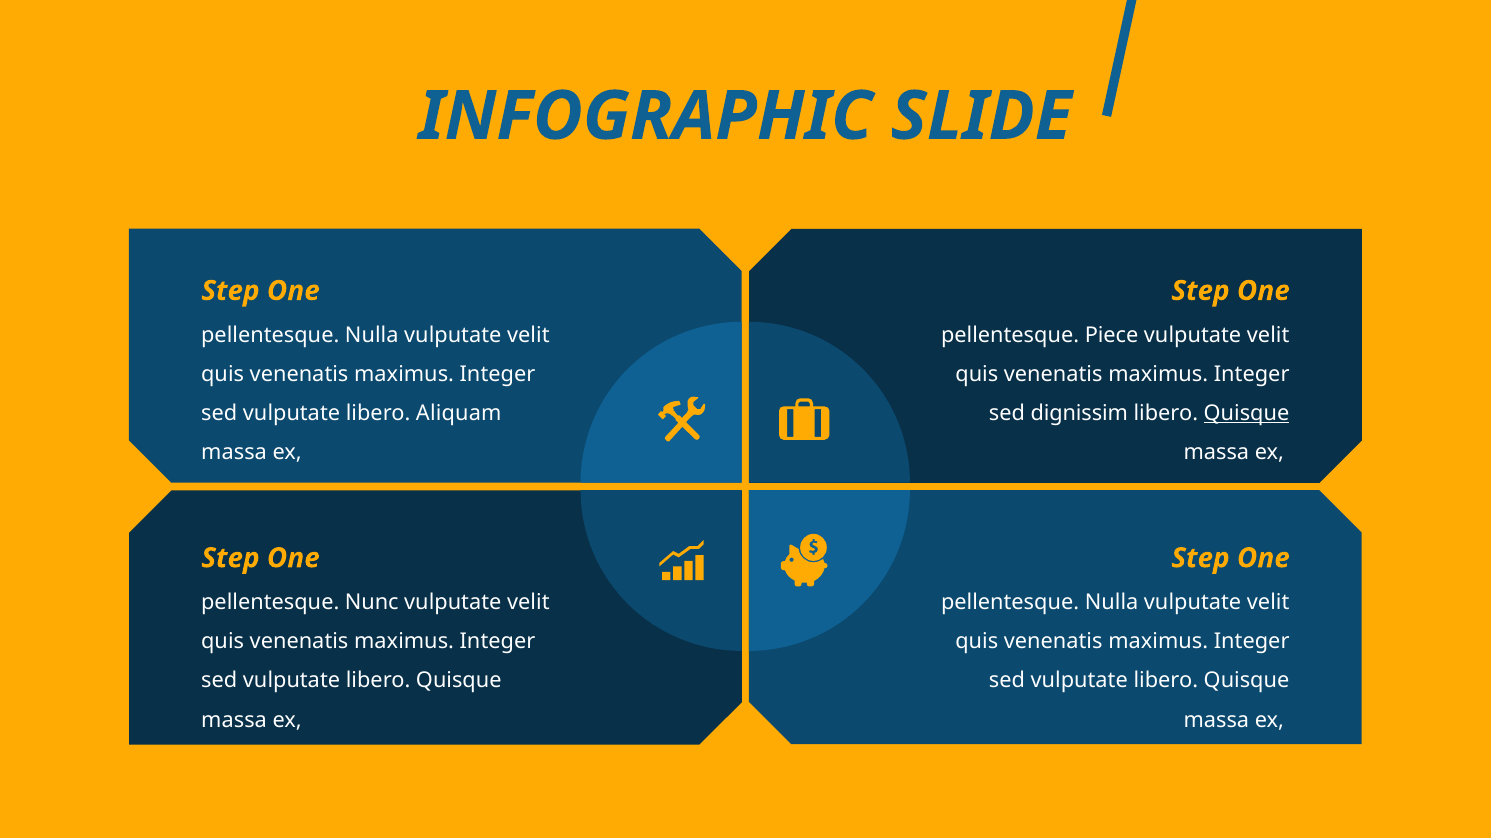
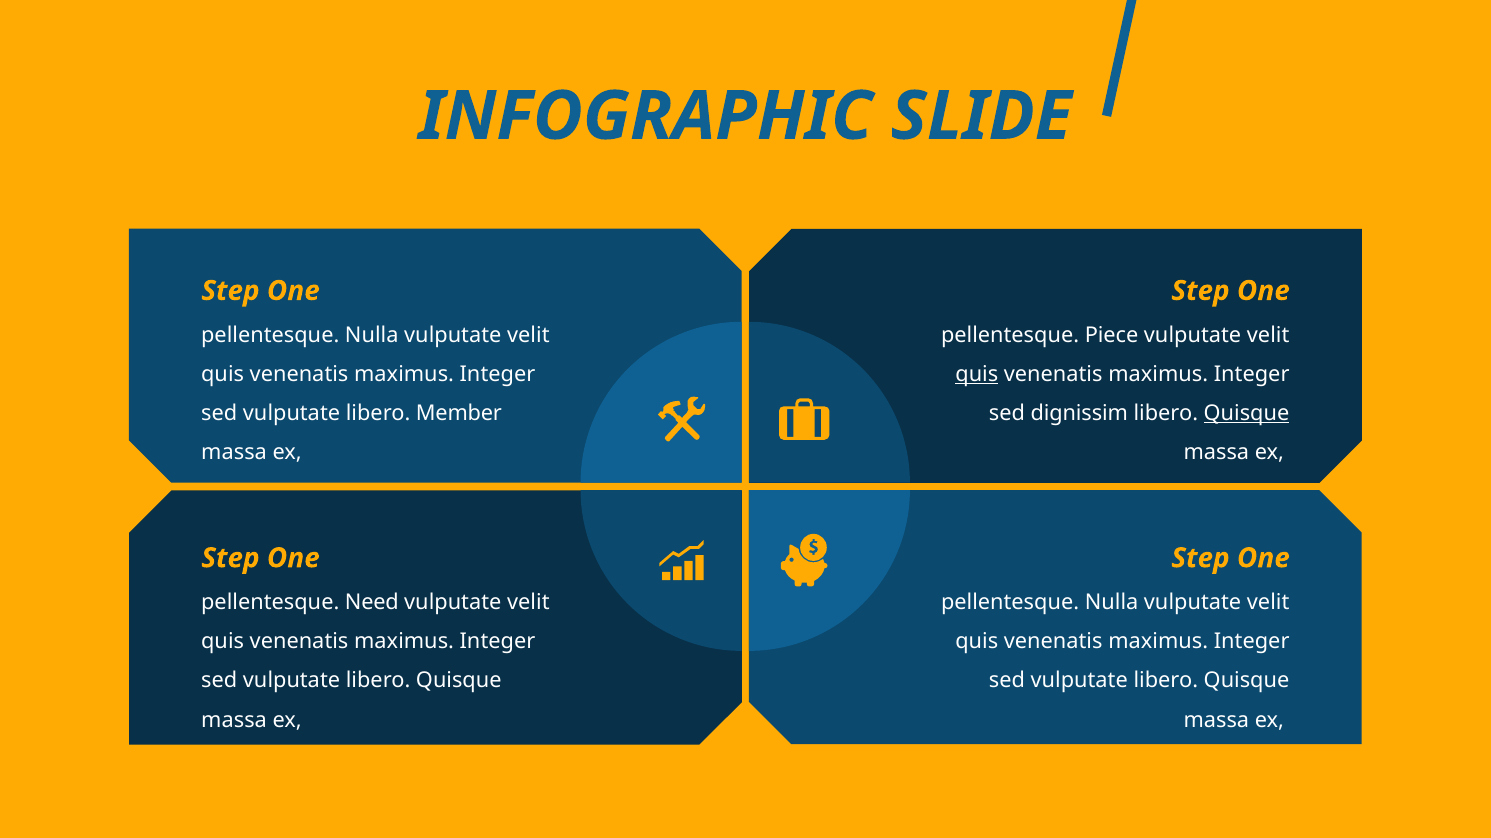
quis underline: none -> present (977, 375)
Aliquam: Aliquam -> Member (459, 414)
Nunc: Nunc -> Need (372, 603)
